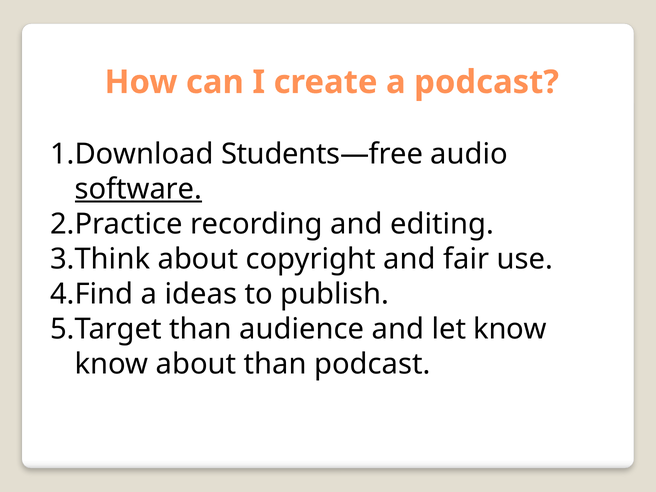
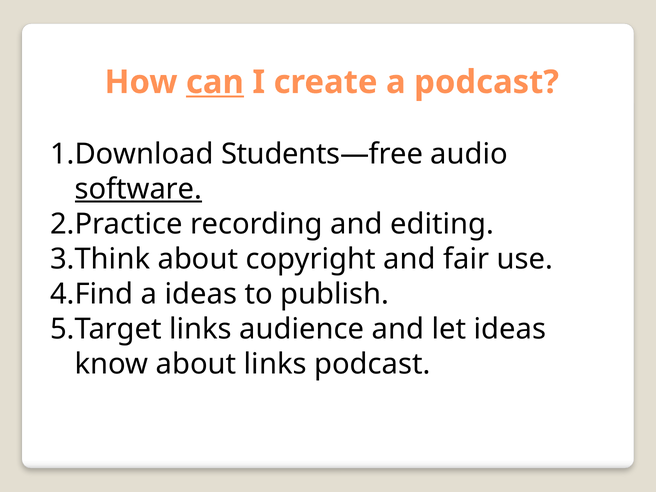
can underline: none -> present (215, 82)
than: than -> links (201, 329)
let know: know -> ideas (510, 329)
about than: than -> links (275, 364)
